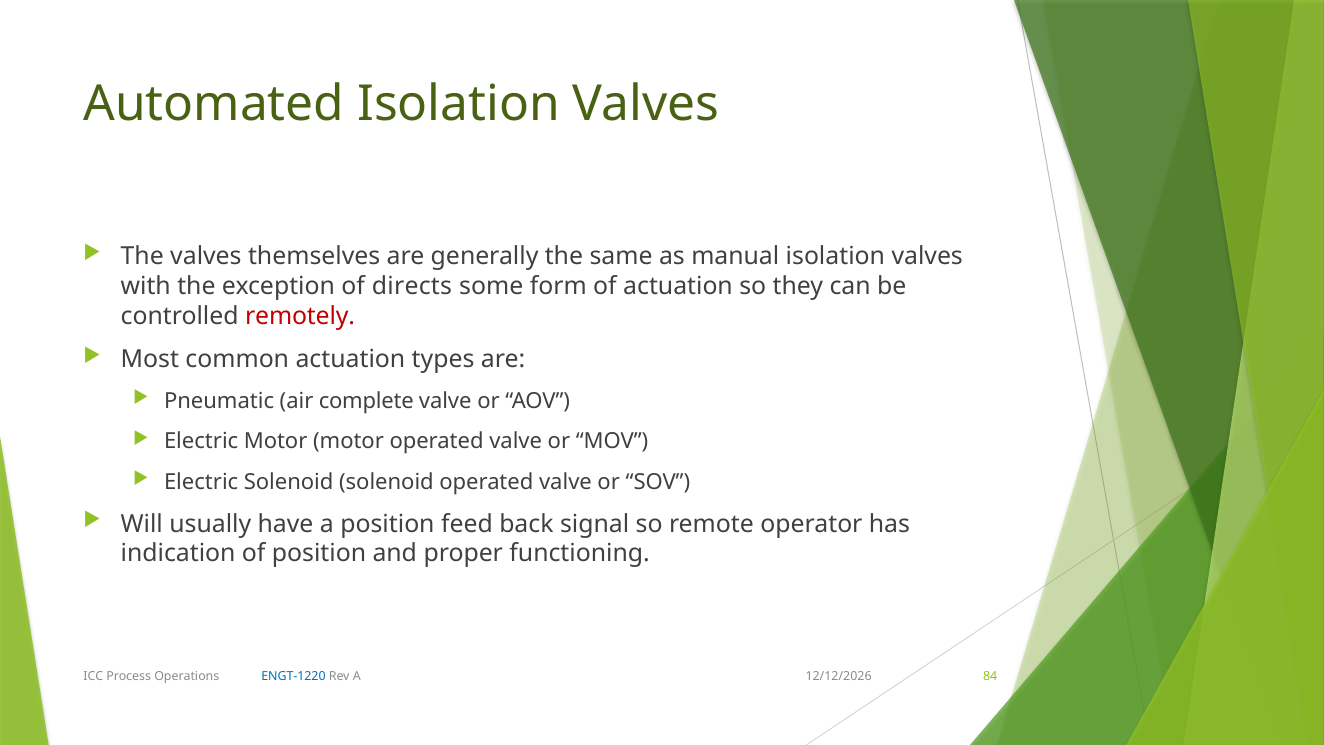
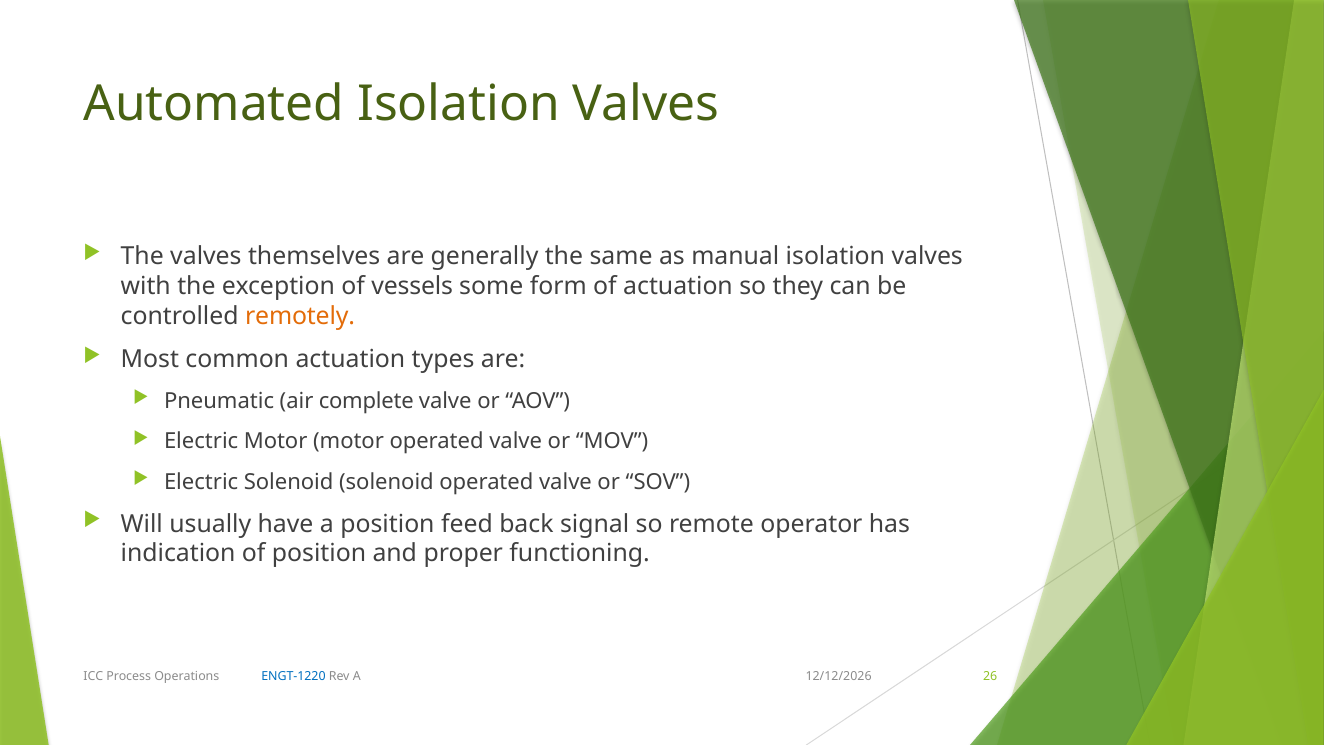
directs: directs -> vessels (412, 286)
remotely colour: red -> orange (300, 316)
84: 84 -> 26 (990, 676)
